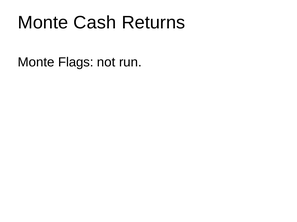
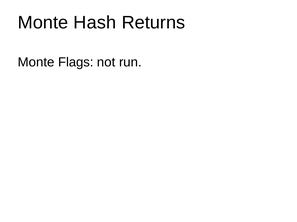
Cash: Cash -> Hash (95, 23)
